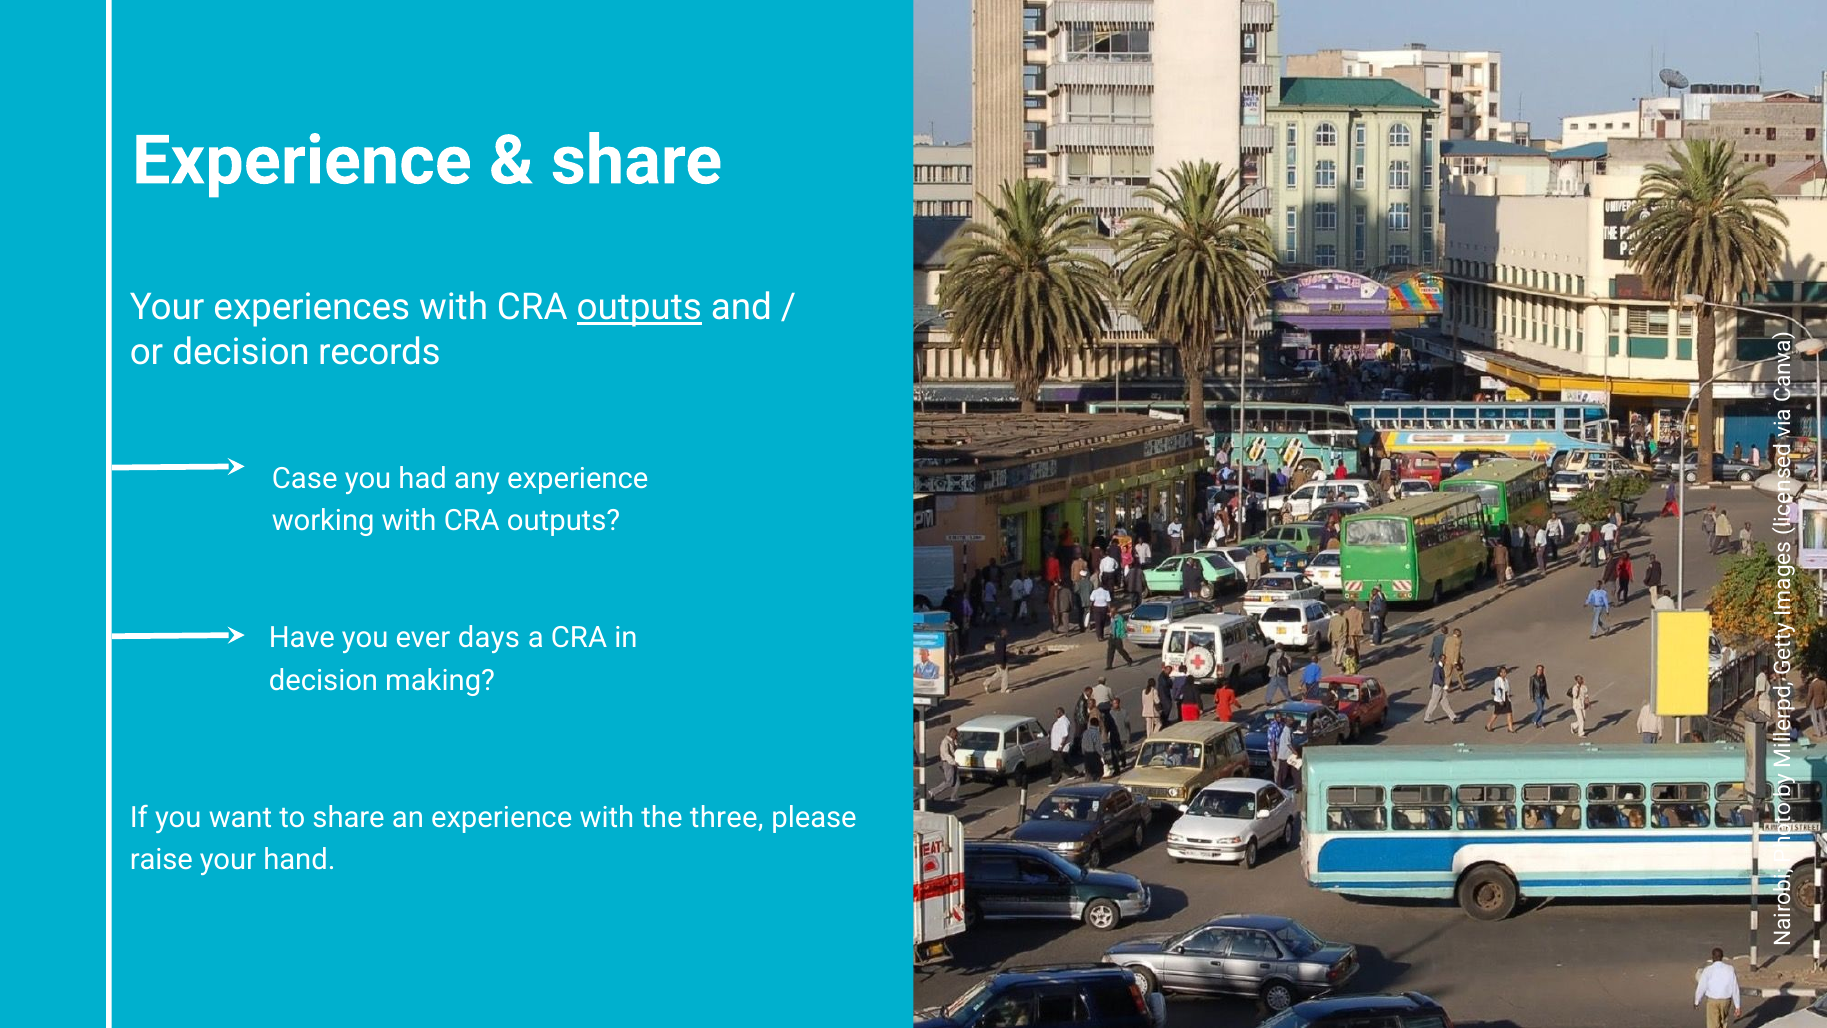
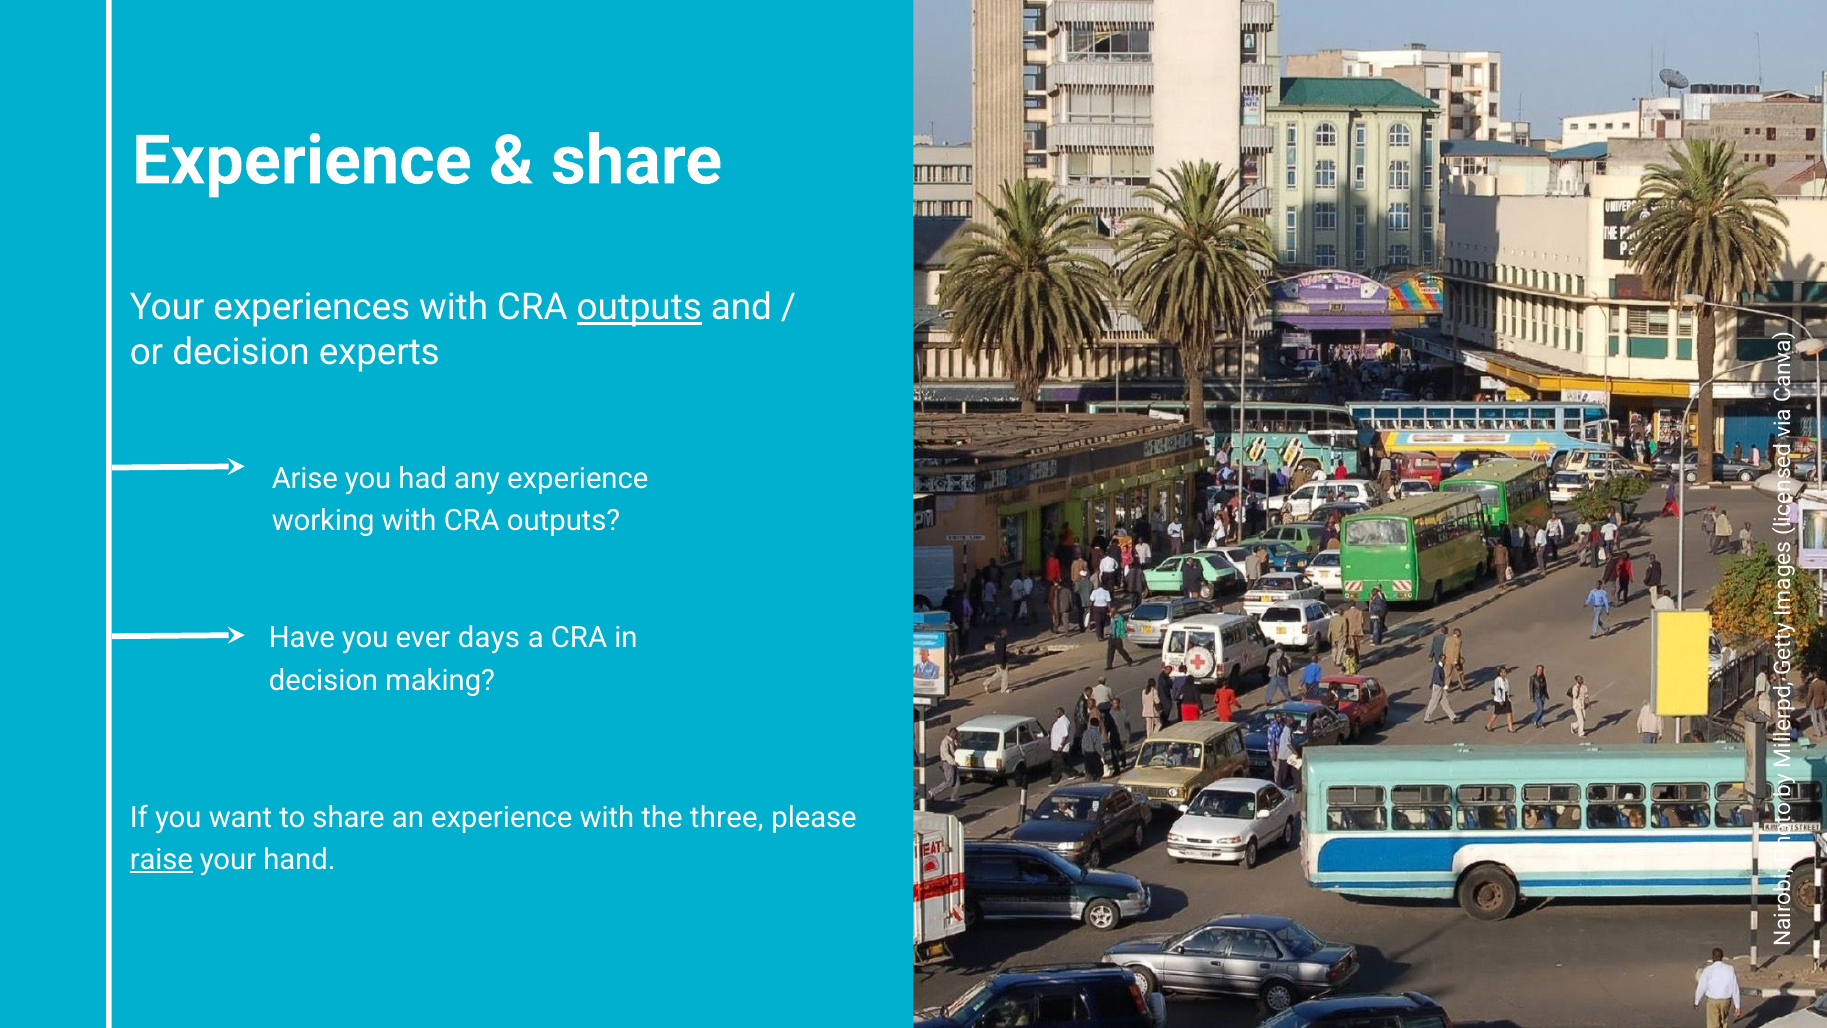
records: records -> experts (379, 352)
Case: Case -> Arise (305, 478)
raise underline: none -> present (161, 859)
